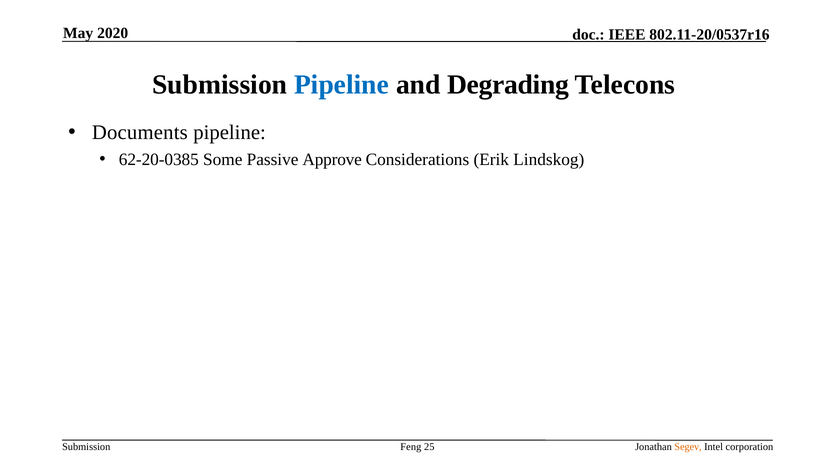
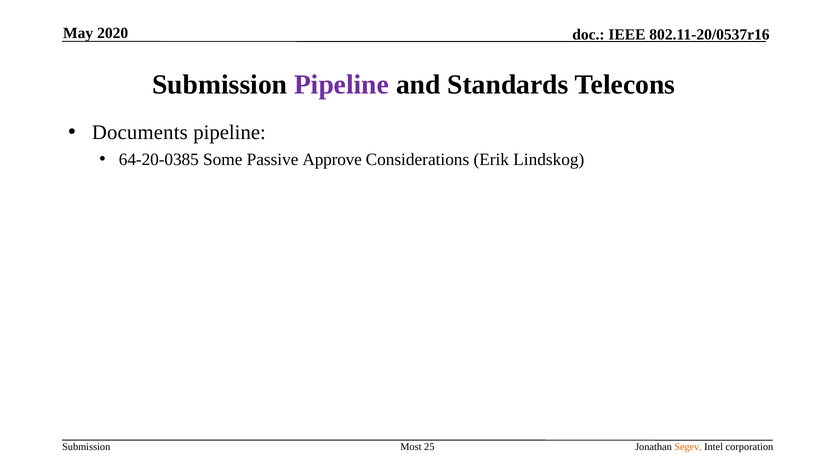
Pipeline colour: blue -> purple (342, 85)
Degrading: Degrading -> Standards (508, 85)
62-20-0385: 62-20-0385 -> 64-20-0385 (159, 159)
Feng: Feng -> Most (411, 447)
